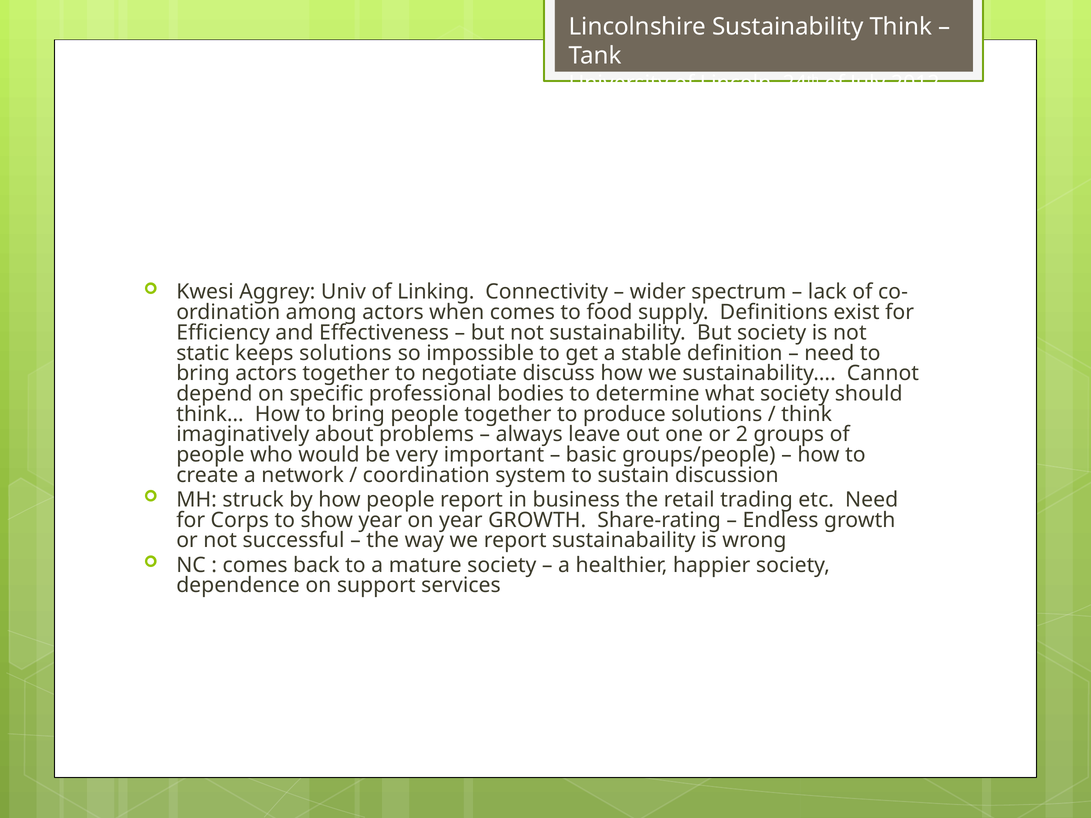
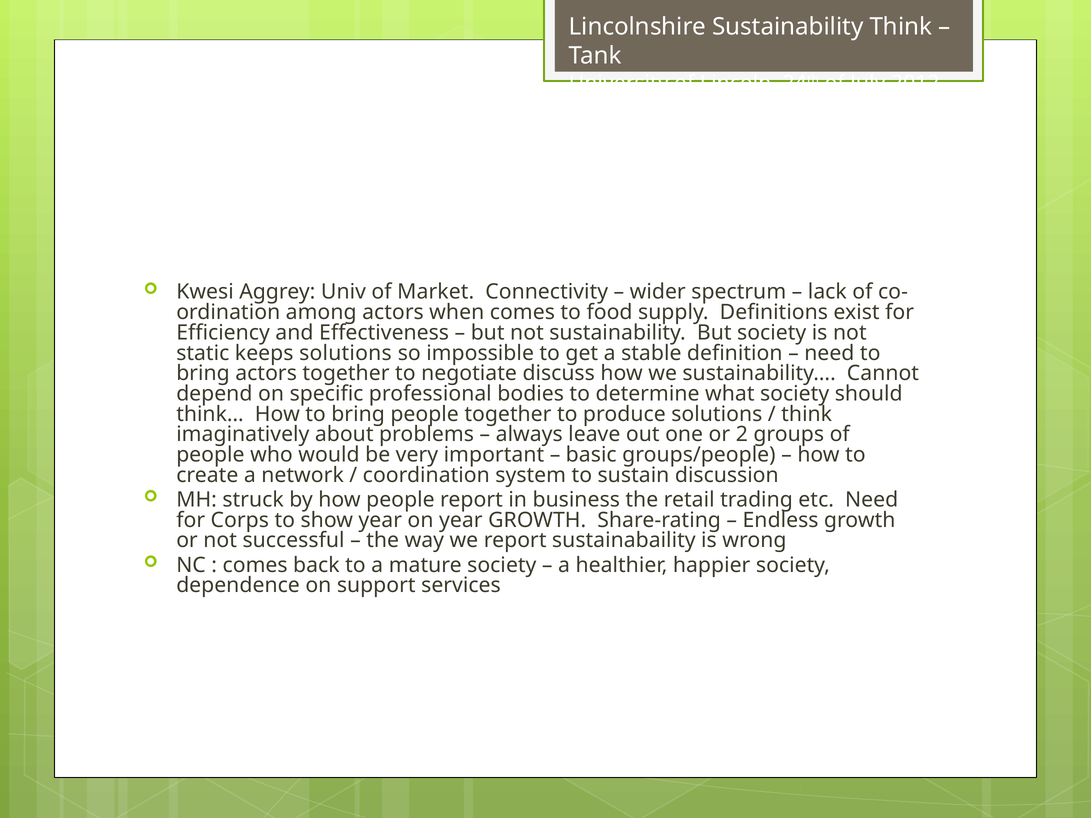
Linking: Linking -> Market (436, 292)
